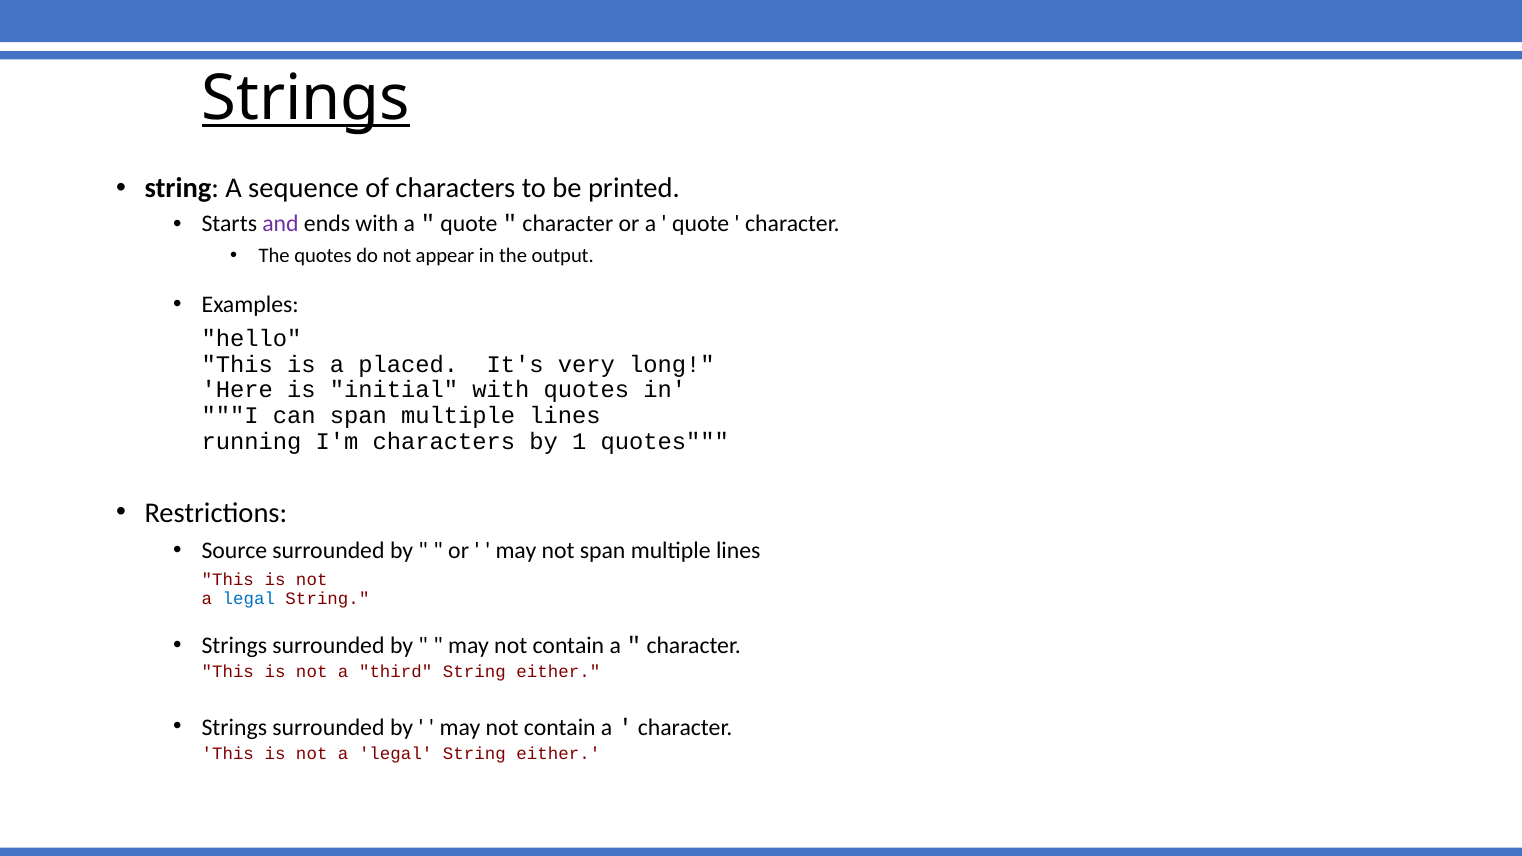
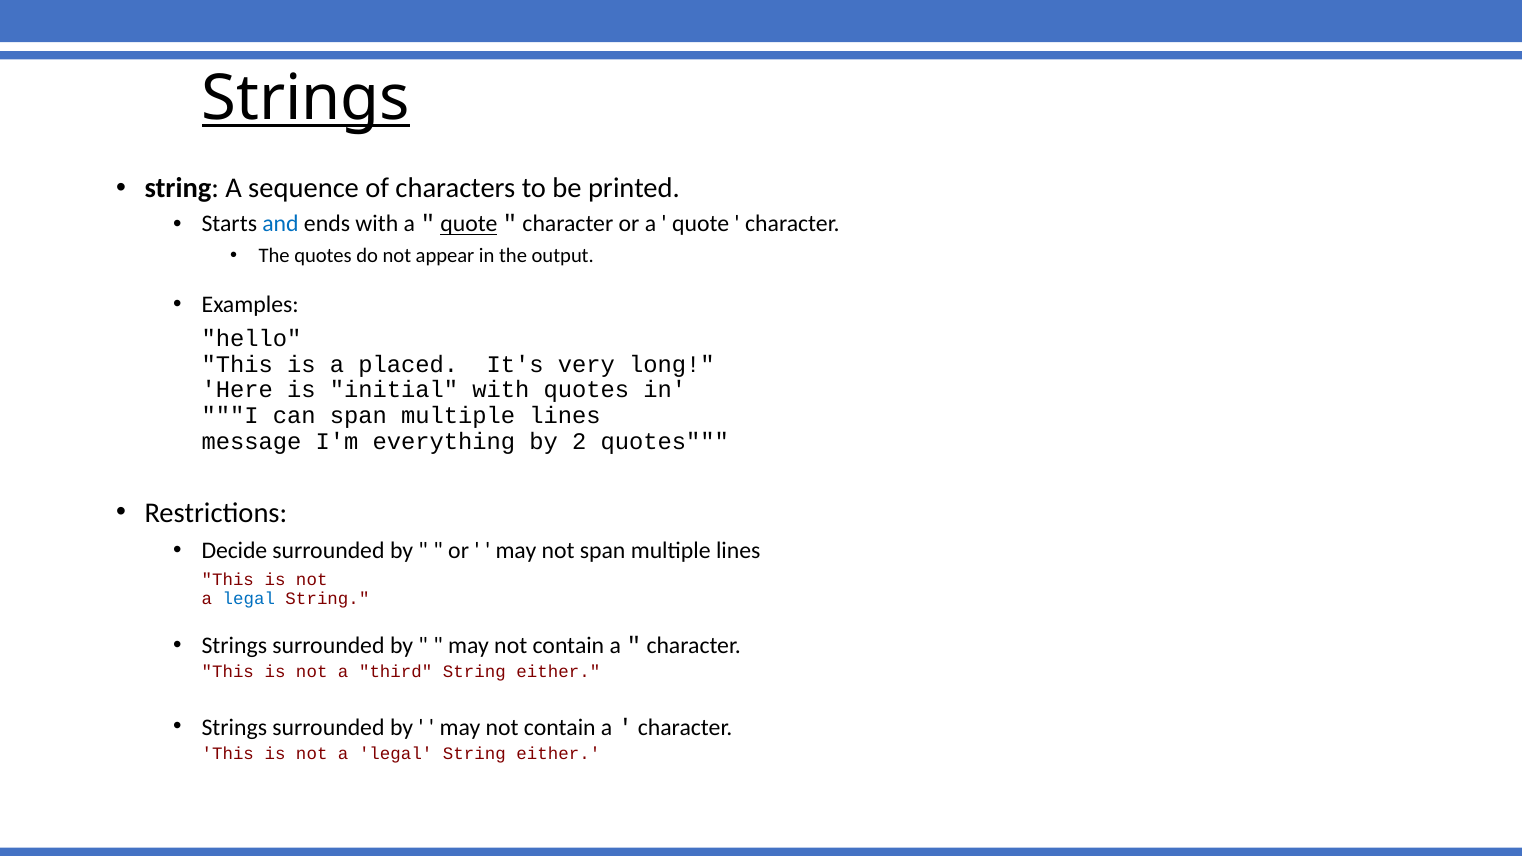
and colour: purple -> blue (281, 224)
quote underline: none -> present (469, 224)
running: running -> message (252, 441)
I'm characters: characters -> everything (444, 441)
1: 1 -> 2 (579, 441)
Source: Source -> Decide (234, 551)
